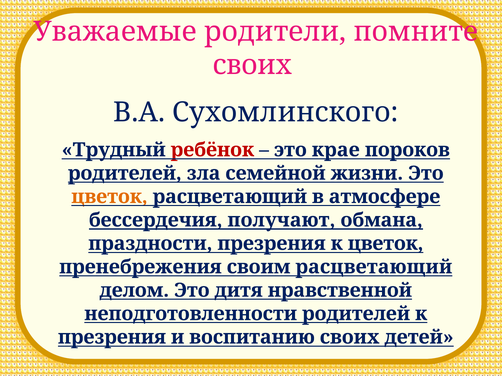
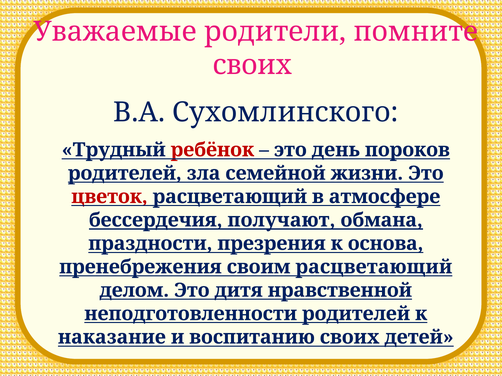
крае: крае -> день (336, 150)
цветок colour: orange -> red (109, 197)
к цветок: цветок -> основа (386, 244)
презрения: презрения -> наказание (112, 338)
